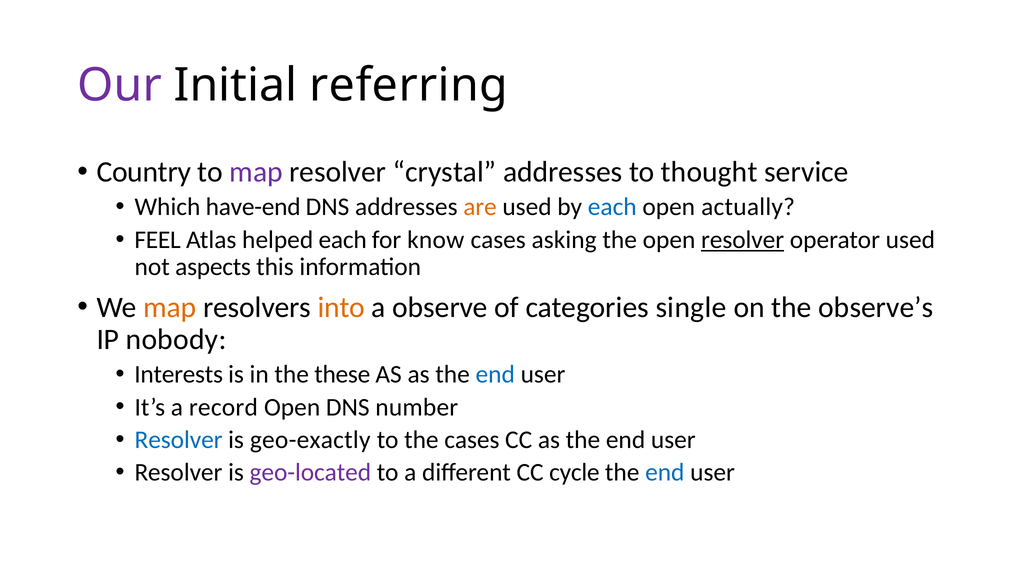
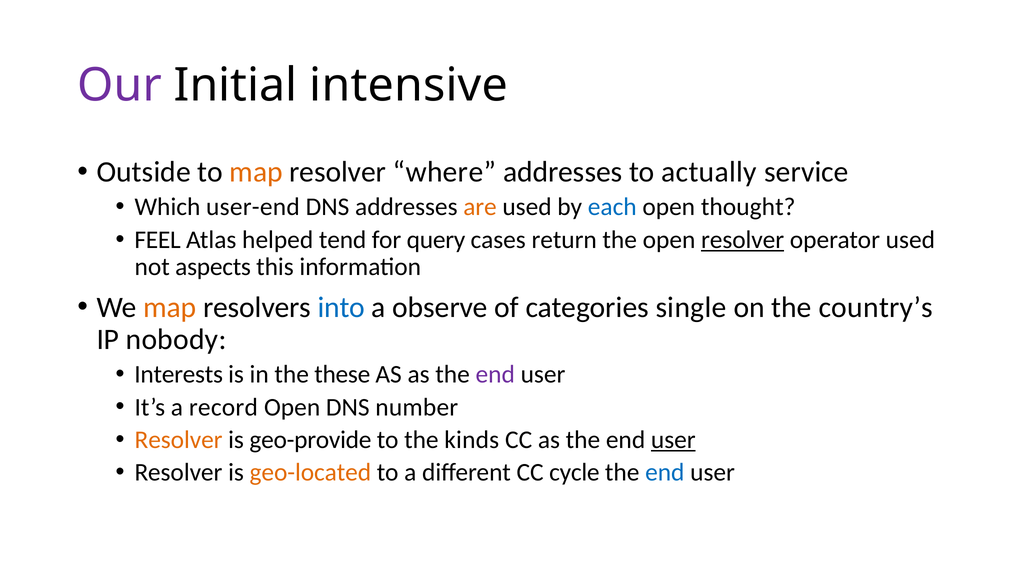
referring: referring -> intensive (409, 85)
Country: Country -> Outside (144, 172)
map colour: purple -> orange (256, 172)
crystal: crystal -> where (444, 172)
thought: thought -> actually (709, 172)
have-end: have-end -> user-end (253, 207)
actually: actually -> thought (748, 207)
helped each: each -> tend (343, 239)
know: know -> query (436, 239)
asking: asking -> return (564, 239)
into colour: orange -> blue (341, 307)
observe’s: observe’s -> country’s (876, 307)
end colour: blue -> purple (495, 374)
Resolver colour: blue -> orange (179, 439)
geo-exactly: geo-exactly -> geo-provide (310, 439)
the cases: cases -> kinds (472, 439)
user underline: none -> present (673, 439)
geo-located colour: purple -> orange (310, 472)
